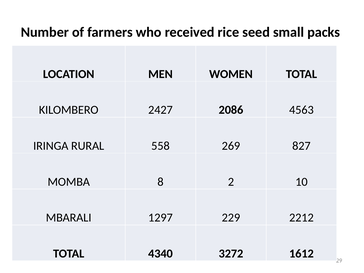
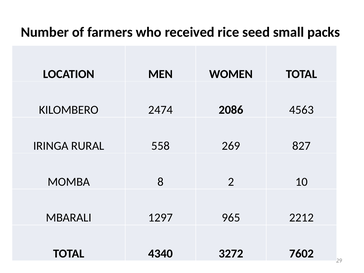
2427: 2427 -> 2474 (160, 110)
229: 229 -> 965 (231, 218)
1612: 1612 -> 7602 (301, 254)
